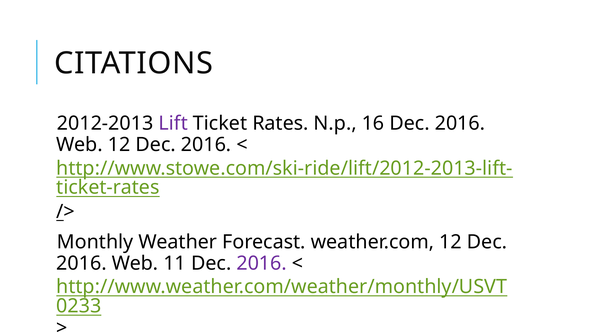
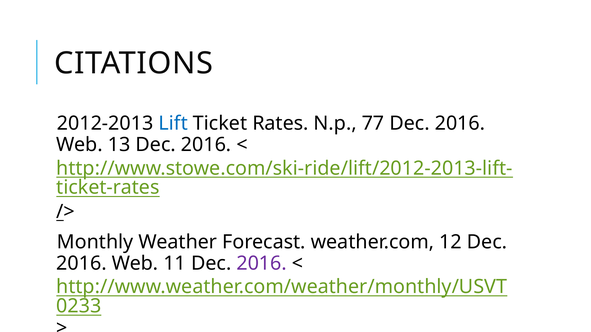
Lift colour: purple -> blue (173, 124)
16: 16 -> 77 (373, 124)
Web 12: 12 -> 13 (119, 145)
